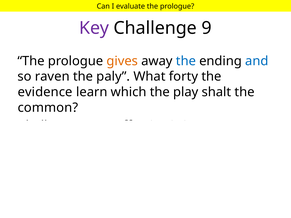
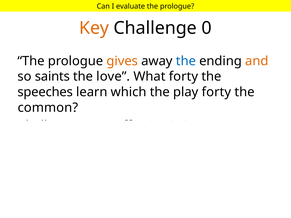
Key colour: purple -> orange (94, 28)
9: 9 -> 0 (207, 28)
and colour: blue -> orange (257, 61)
raven: raven -> saints (52, 77)
paly: paly -> love (113, 77)
evidence: evidence -> speeches (45, 92)
play shalt: shalt -> forty (216, 92)
